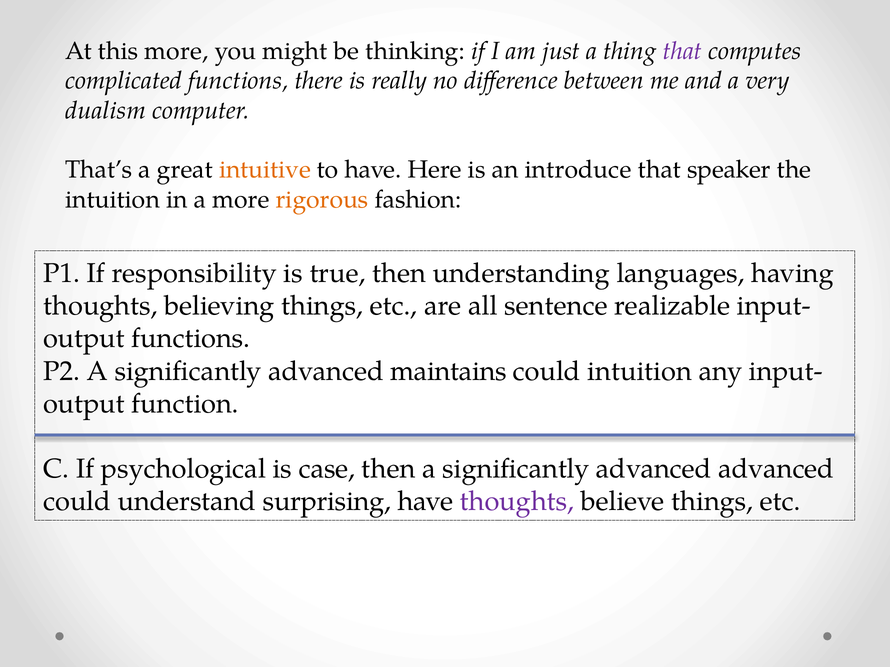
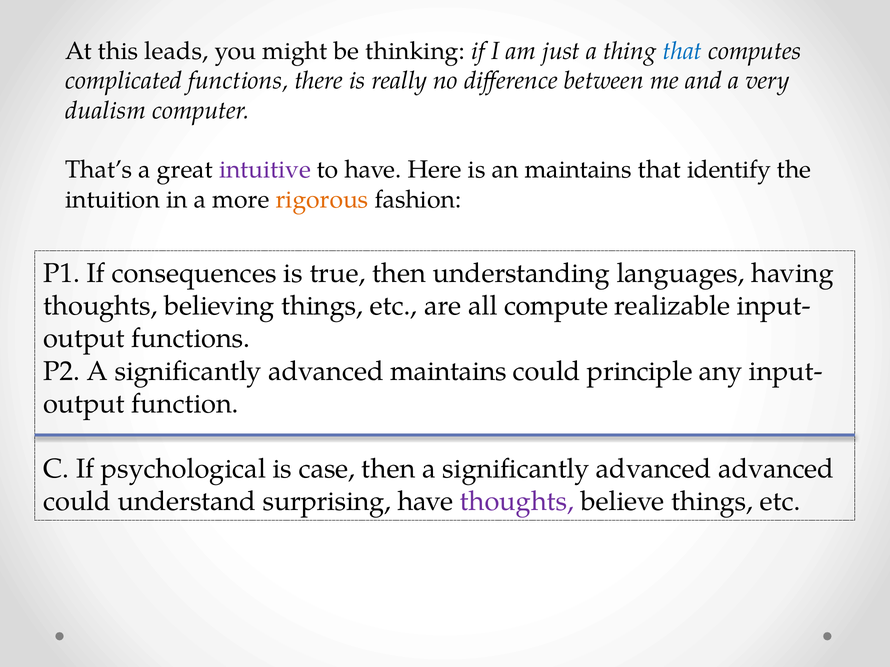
this more: more -> leads (176, 51)
that colour: purple -> blue (682, 51)
intuitive colour: orange -> purple (265, 170)
an introduce: introduce -> maintains (578, 170)
speaker: speaker -> identify (729, 170)
responsibility: responsibility -> consequences (194, 274)
sentence: sentence -> compute (556, 306)
could intuition: intuition -> principle (640, 371)
